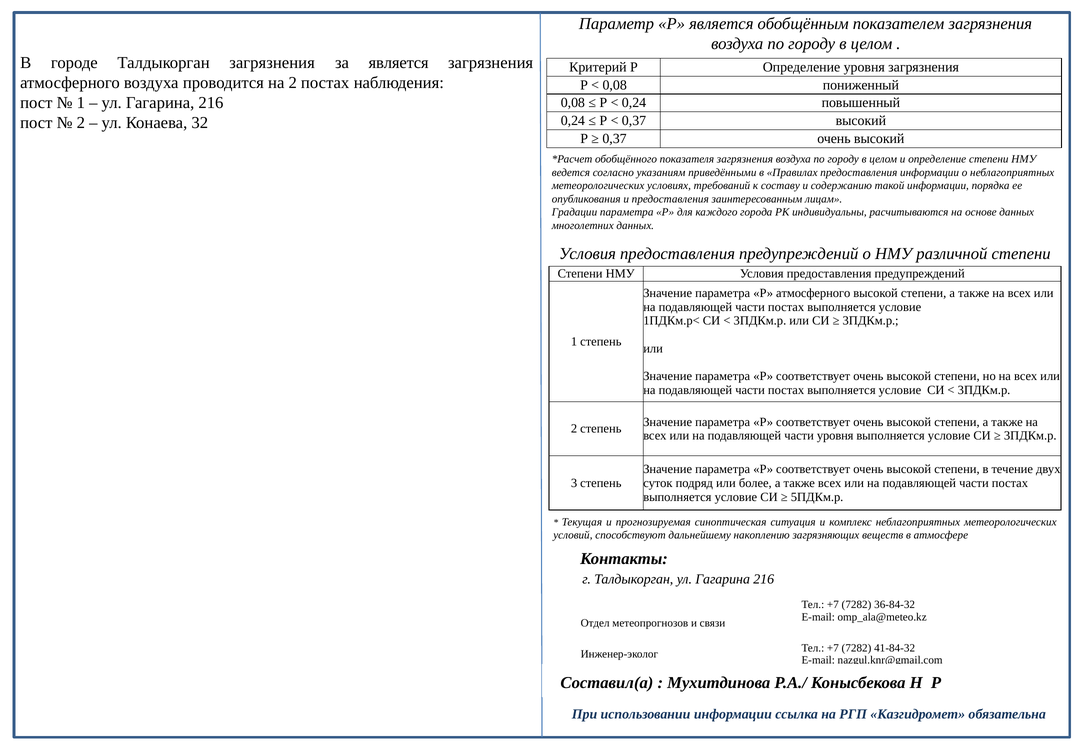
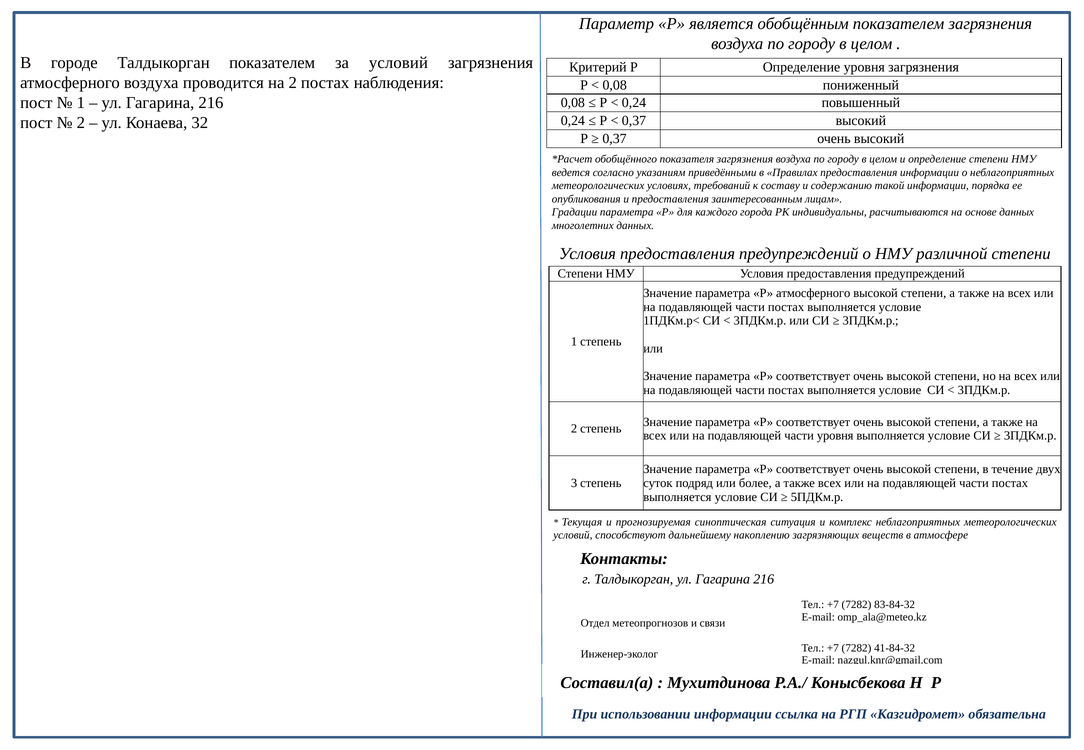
Талдыкорган загрязнения: загрязнения -> показателем (272, 63)
за является: является -> условий (398, 63)
36-84-32: 36-84-32 -> 83-84-32 (895, 605)
